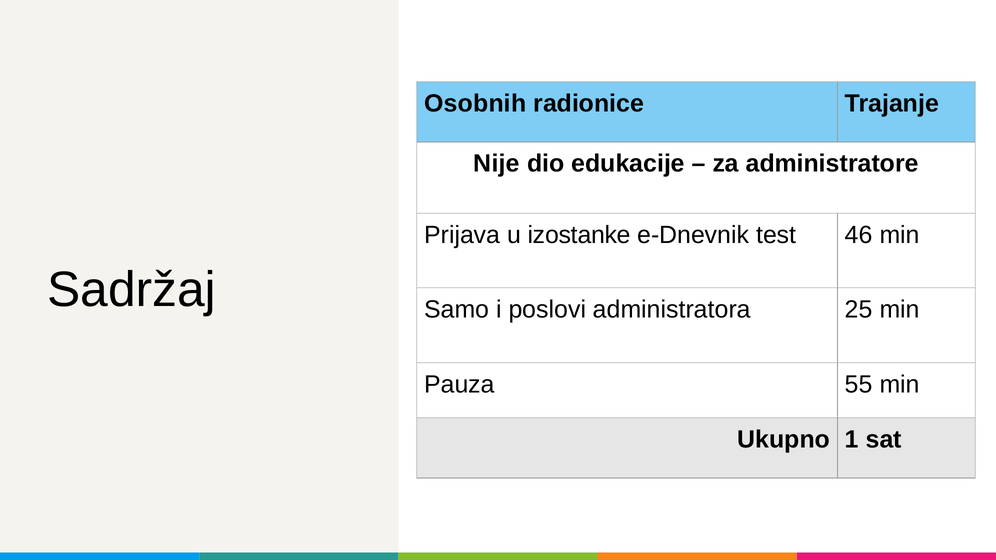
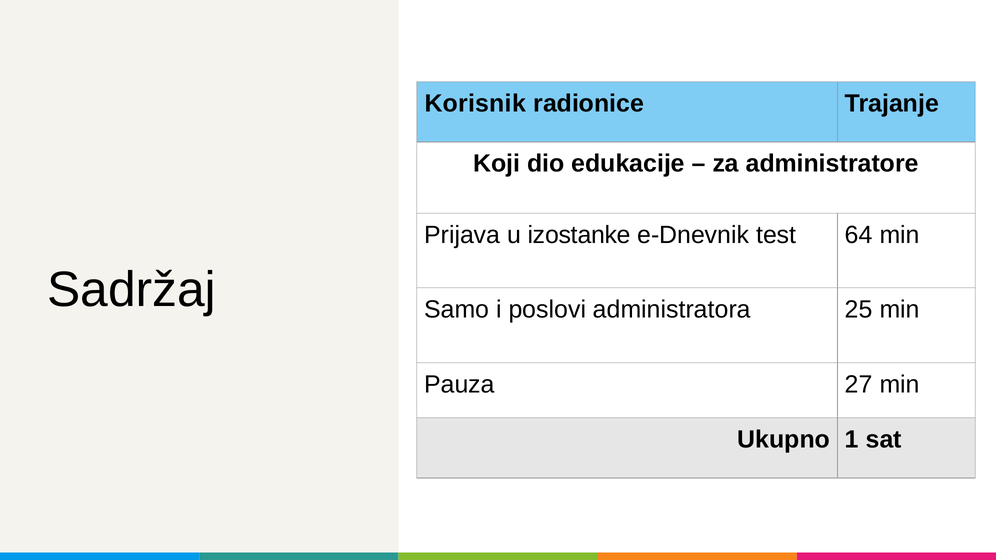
Osobnih: Osobnih -> Korisnik (475, 104)
Nije: Nije -> Koji (497, 164)
46: 46 -> 64 (859, 235)
55: 55 -> 27 (859, 385)
